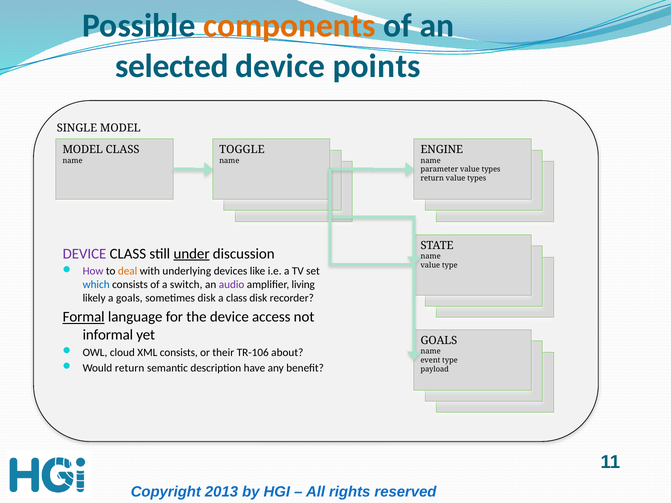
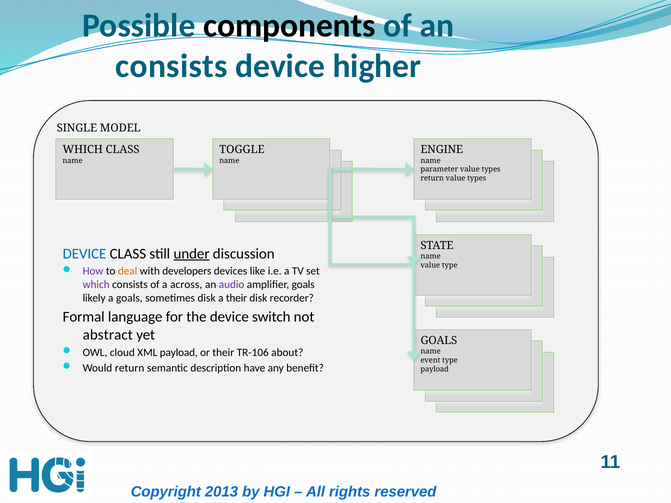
components colour: orange -> black (289, 26)
selected: selected -> consists (171, 66)
points: points -> higher (377, 66)
MODEL: MODEL -> WHICH (83, 150)
DEVICE colour: purple -> blue (84, 254)
underlying: underlying -> developers (187, 271)
which colour: blue -> purple (96, 285)
switch: switch -> across (186, 285)
amplifier living: living -> goals (303, 285)
a class: class -> their (237, 298)
Formal underline: present -> none (84, 317)
access: access -> switch (271, 317)
informal: informal -> abstract (108, 335)
XML consists: consists -> payload (179, 353)
